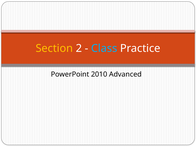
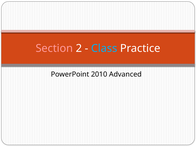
Section colour: yellow -> pink (54, 48)
